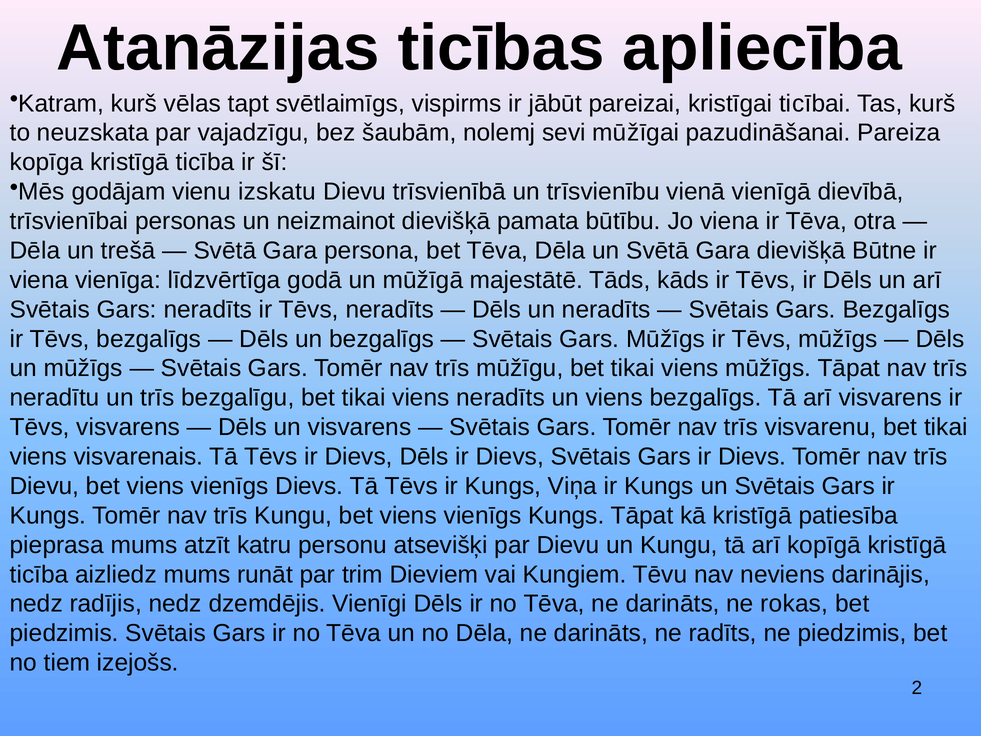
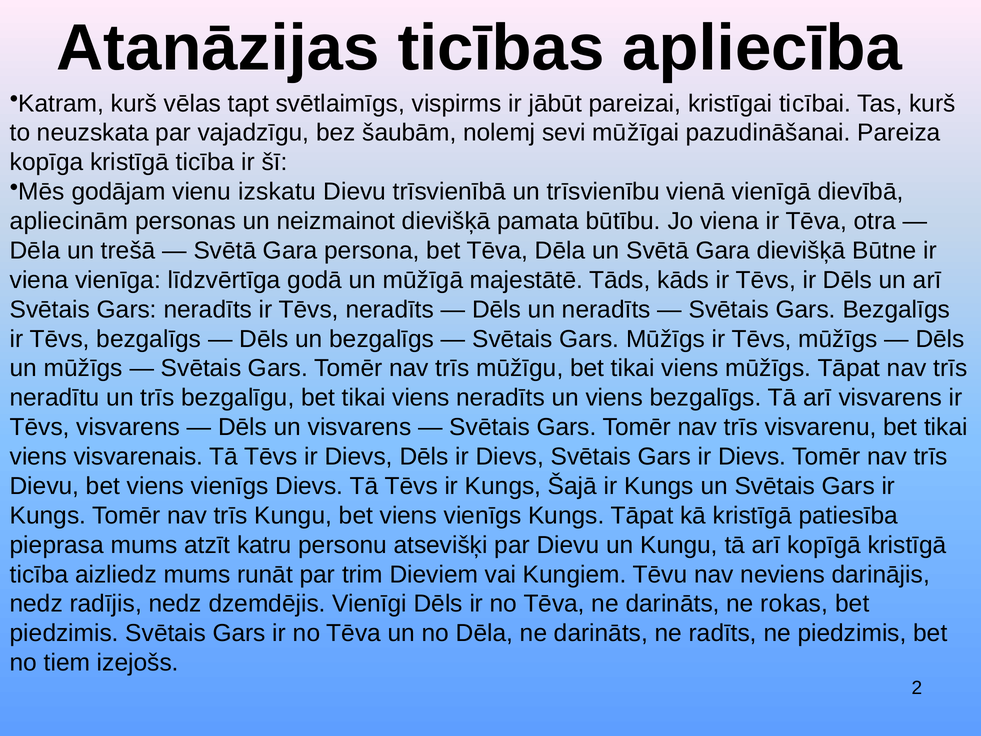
trīsvienībai: trīsvienībai -> apliecinām (69, 221)
Viņa: Viņa -> Šajā (572, 486)
